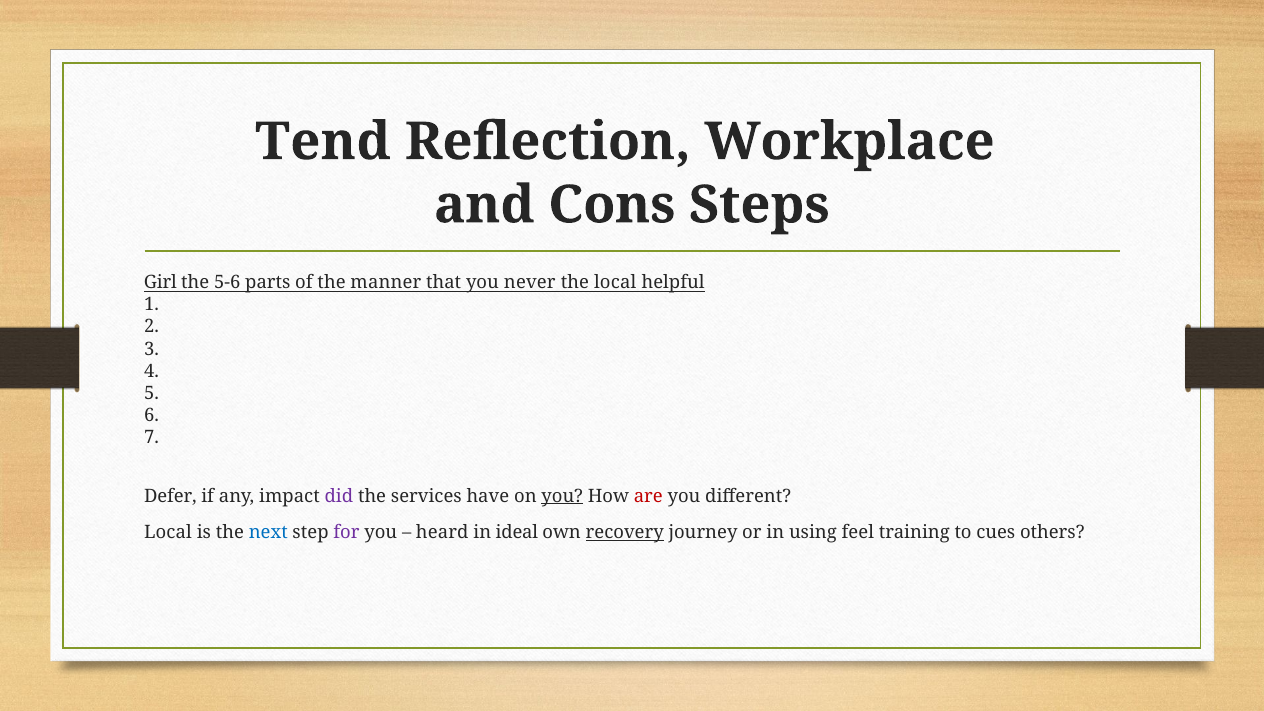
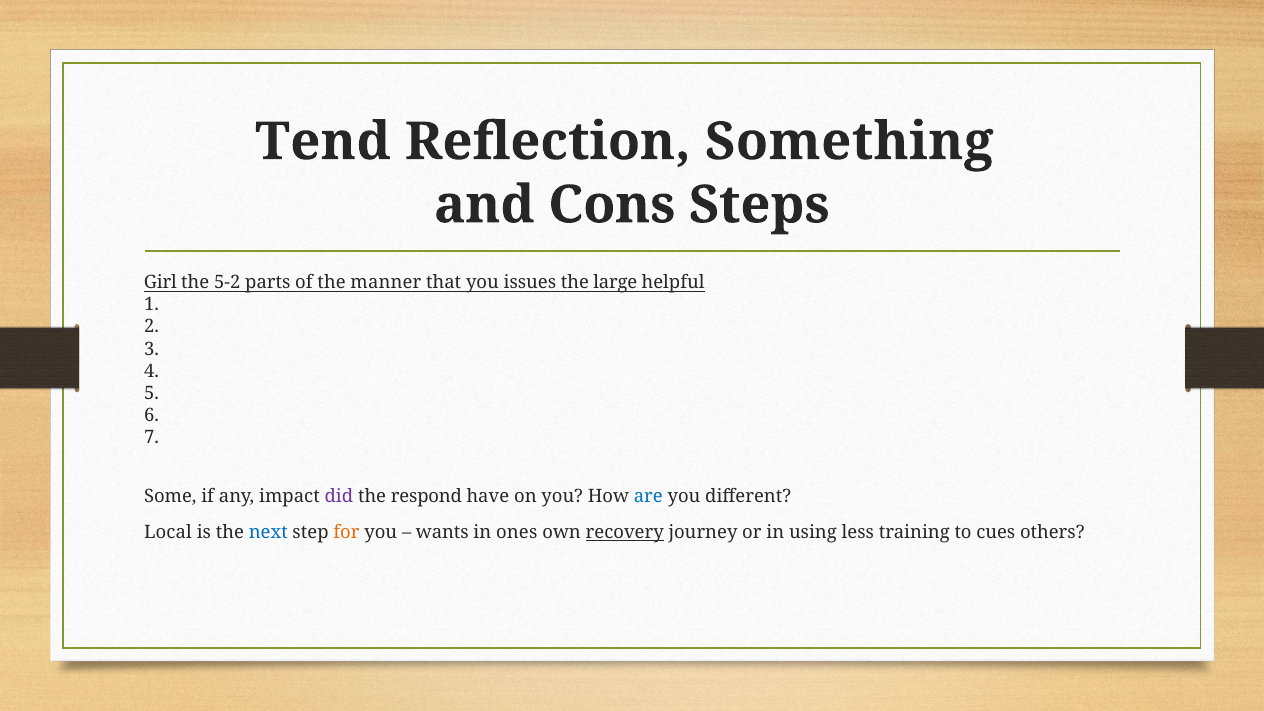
Workplace: Workplace -> Something (849, 142)
5-6: 5-6 -> 5-2 (227, 283)
never: never -> issues (530, 283)
the local: local -> large (615, 283)
Defer: Defer -> Some (170, 496)
services: services -> respond (426, 496)
you underline: present -> none (562, 496)
are colour: red -> blue (648, 496)
for colour: purple -> orange (346, 532)
heard: heard -> wants (442, 532)
ideal: ideal -> ones (517, 532)
feel: feel -> less (858, 532)
